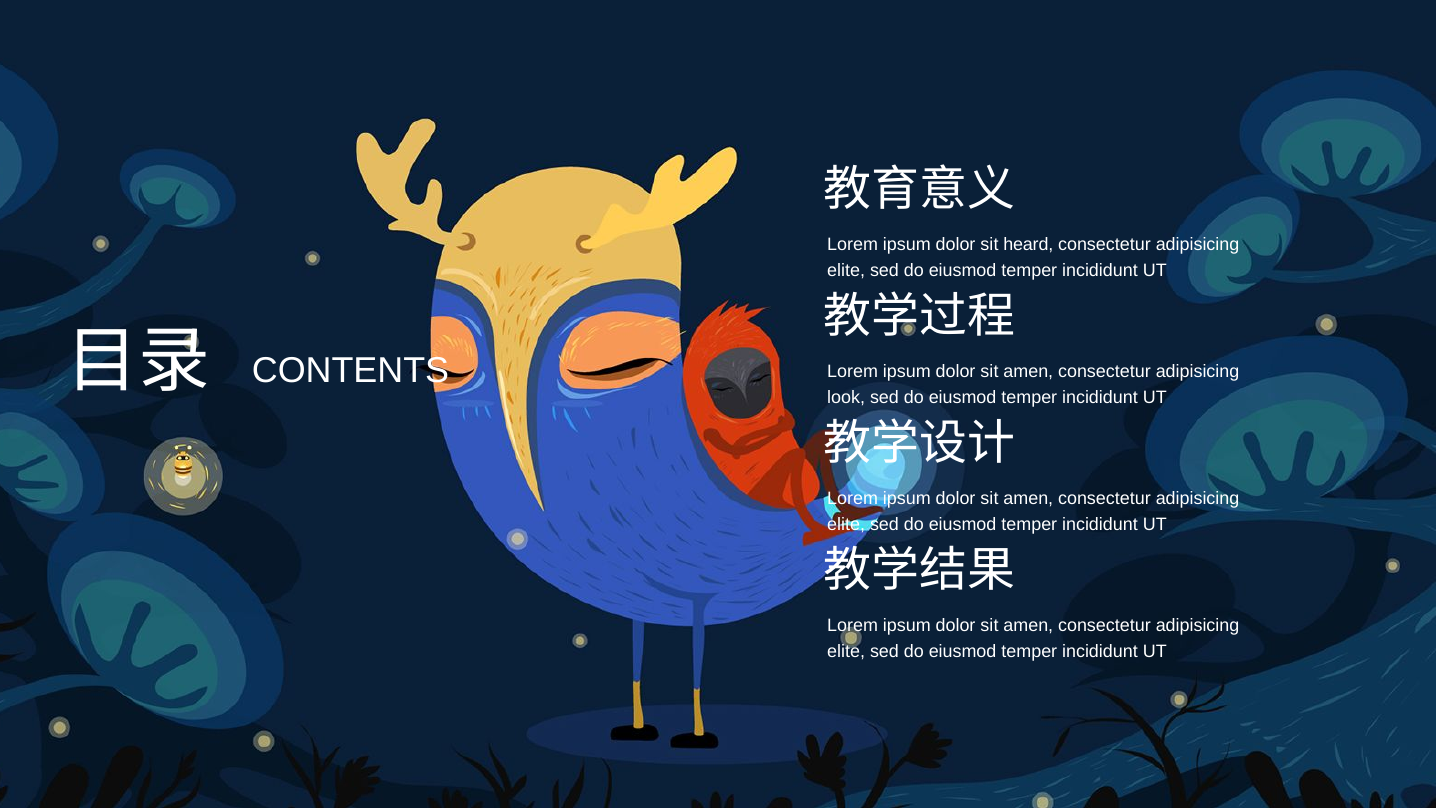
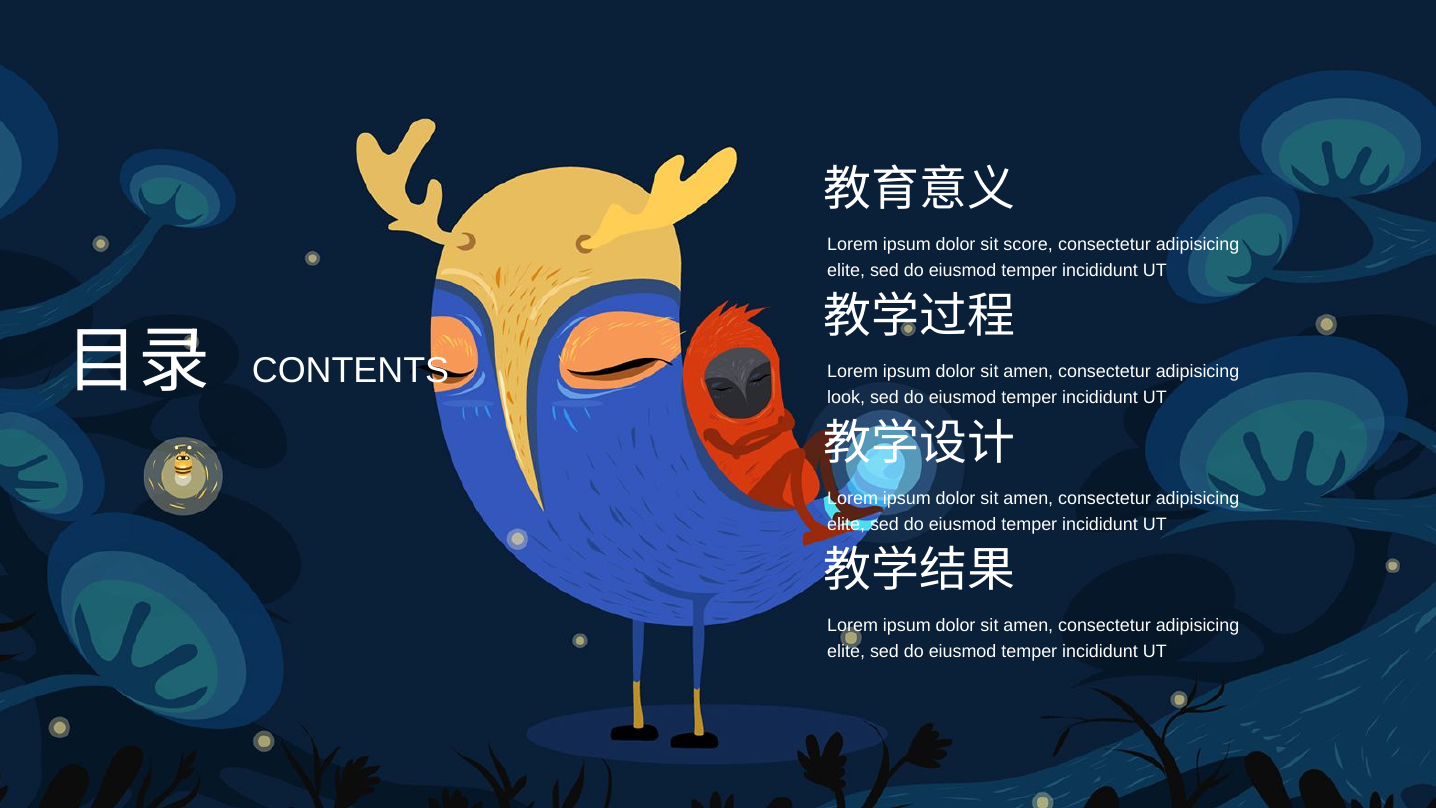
heard: heard -> score (1028, 245)
